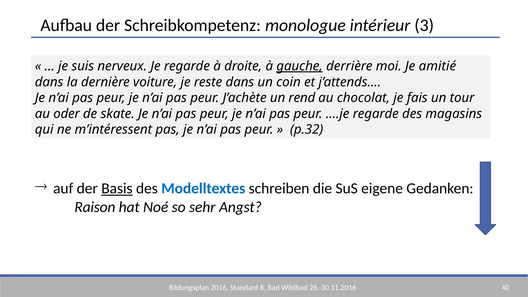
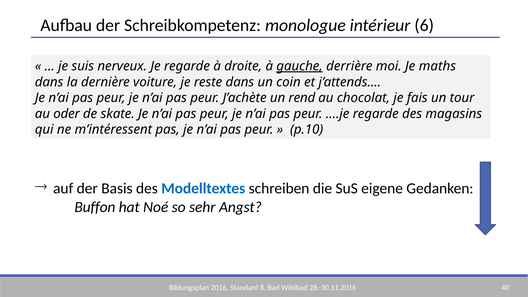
3: 3 -> 6 (424, 25)
amitié: amitié -> maths (437, 66)
p.32: p.32 -> p.10 (307, 130)
Basis underline: present -> none (117, 189)
Raison: Raison -> Buffon (95, 207)
